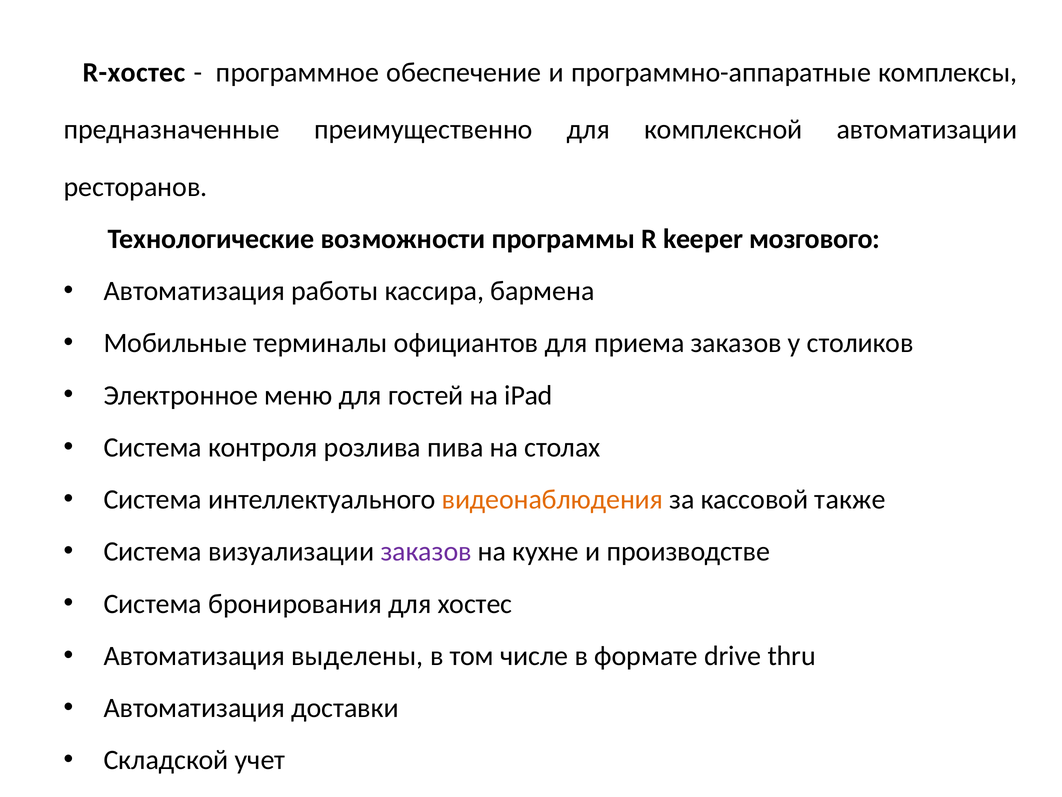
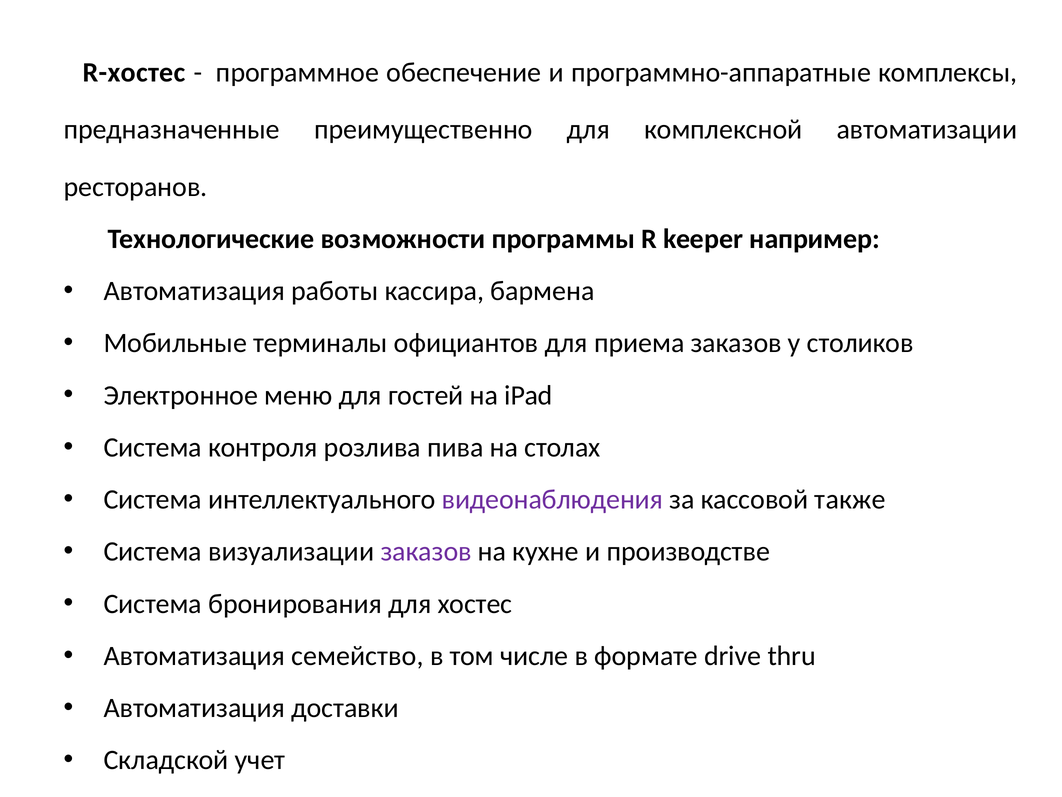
мозгового: мозгового -> например (815, 239)
видеонаблюдения colour: orange -> purple (552, 499)
выделены: выделены -> семейство (357, 656)
